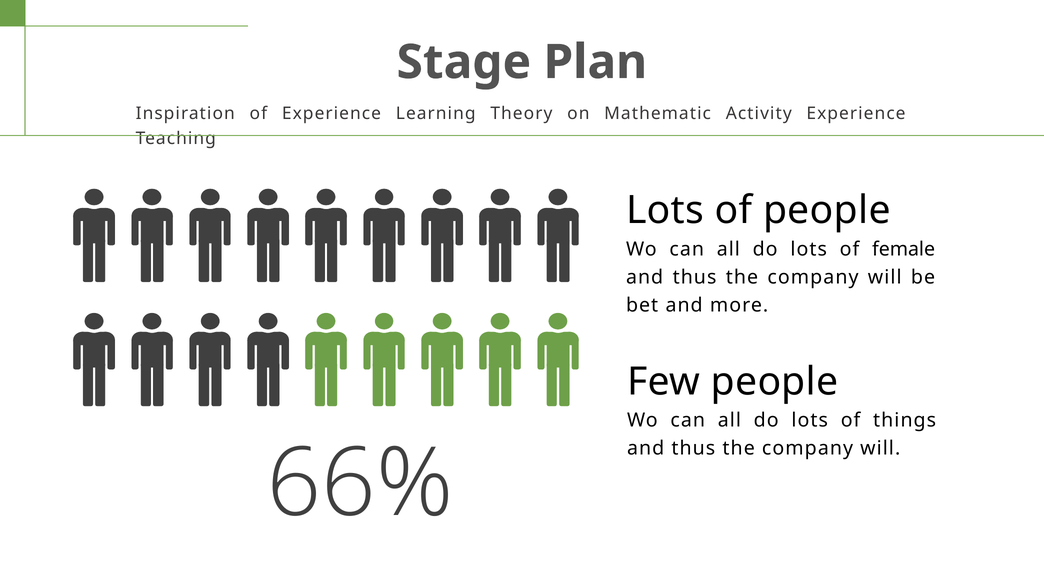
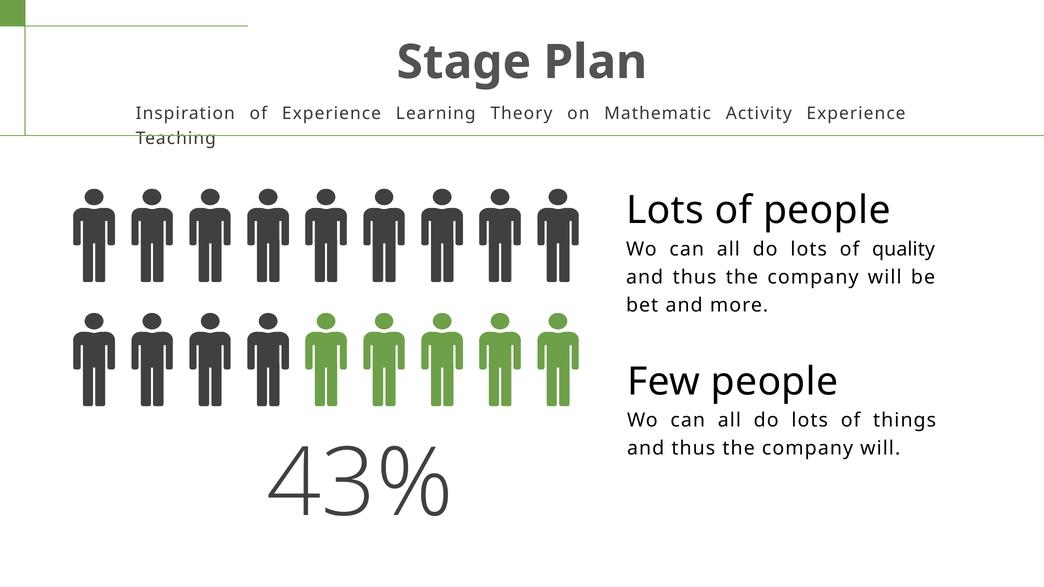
female: female -> quality (903, 249)
66%: 66% -> 43% (360, 484)
